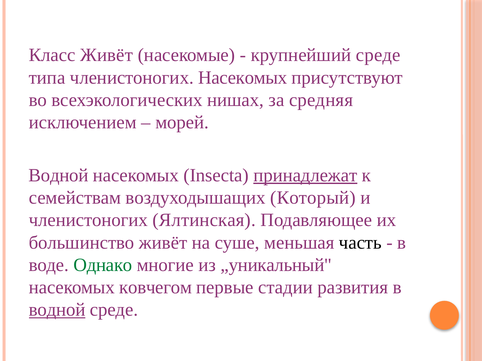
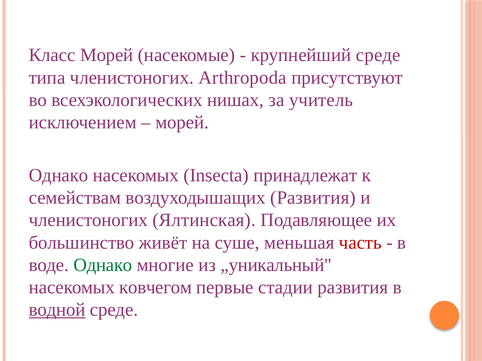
Класс Живёт: Живёт -> Морей (107, 55)
членистоногих Насекомых: Насекомых -> Arthropoda (243, 78)
средняя: средняя -> учитель (321, 100)
Водной: Водной -> Однако (59, 175)
принадлежат underline: present -> none (305, 175)
воздуходышащих Который: Который -> Развития (313, 198)
часть colour: black -> red (360, 243)
